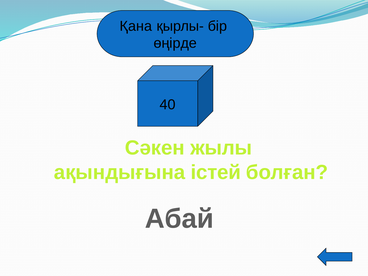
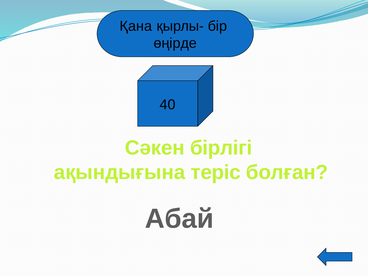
жылы: жылы -> бірлігі (221, 148)
істей: істей -> теріс (216, 172)
